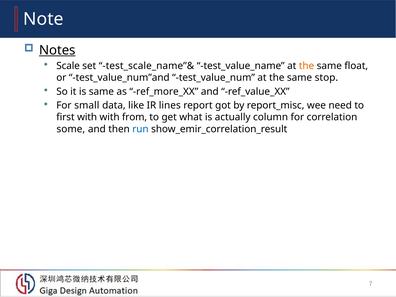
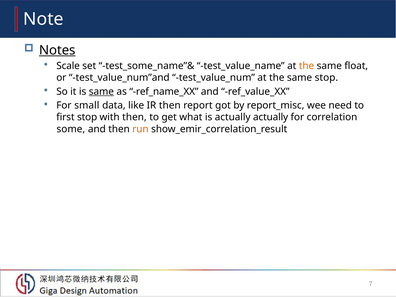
test_scale_name”&: test_scale_name”& -> test_some_name”& (147, 66)
same underline: none -> present (101, 91)
ref_more_XX: ref_more_XX -> ref_name_XX (164, 91)
IR lines: lines -> then (170, 105)
first with: with -> stop (87, 117)
with from: from -> then (134, 117)
actually column: column -> actually (271, 117)
run colour: blue -> orange (140, 129)
